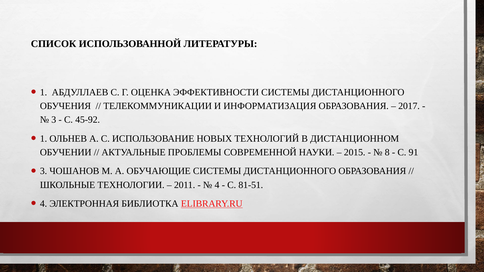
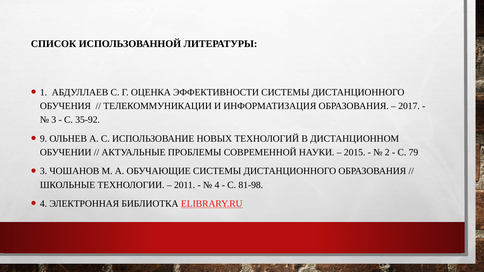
45-92: 45-92 -> 35-92 (88, 120)
1: 1 -> 9 (44, 139)
8: 8 -> 2 (387, 153)
91: 91 -> 79 (413, 153)
81-51: 81-51 -> 81-98 (251, 185)
